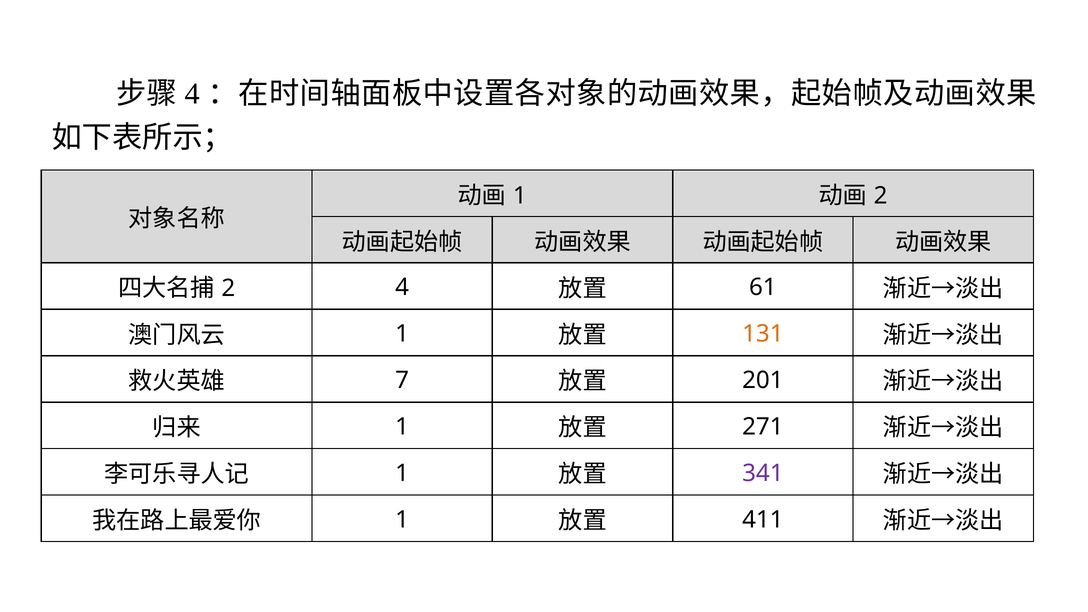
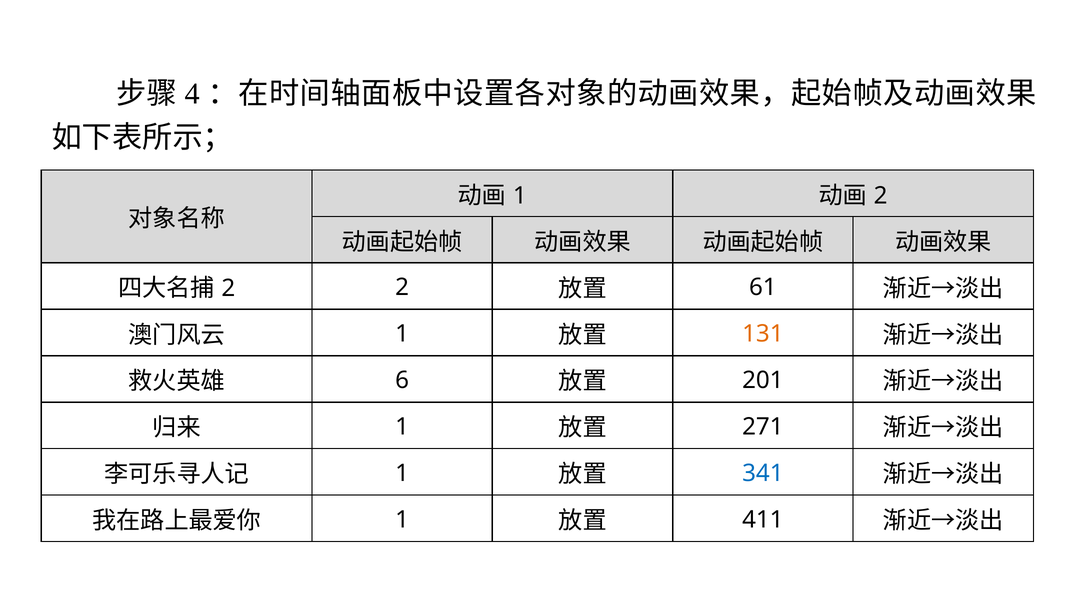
4: 4 -> 2 (402, 287)
7: 7 -> 6 (402, 380)
341 colour: purple -> blue (763, 473)
